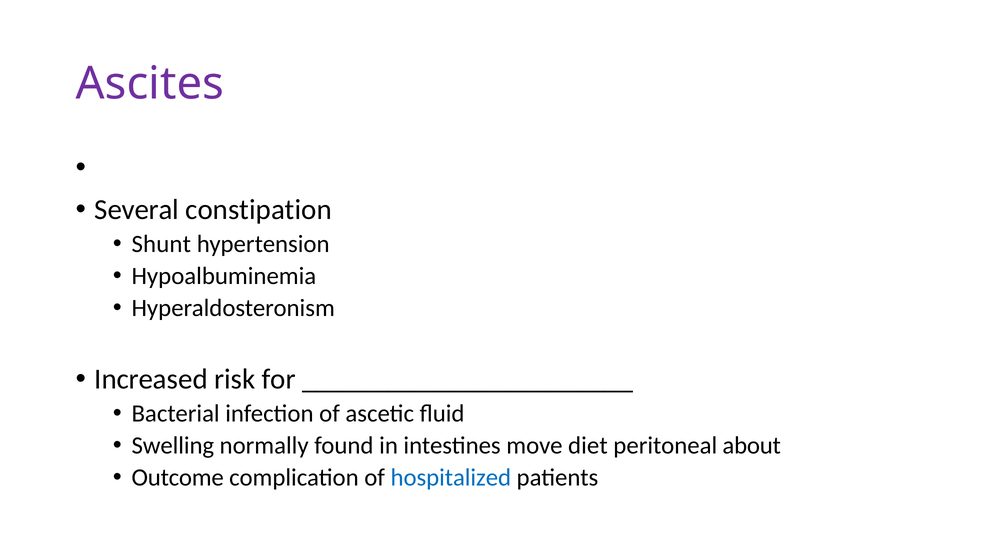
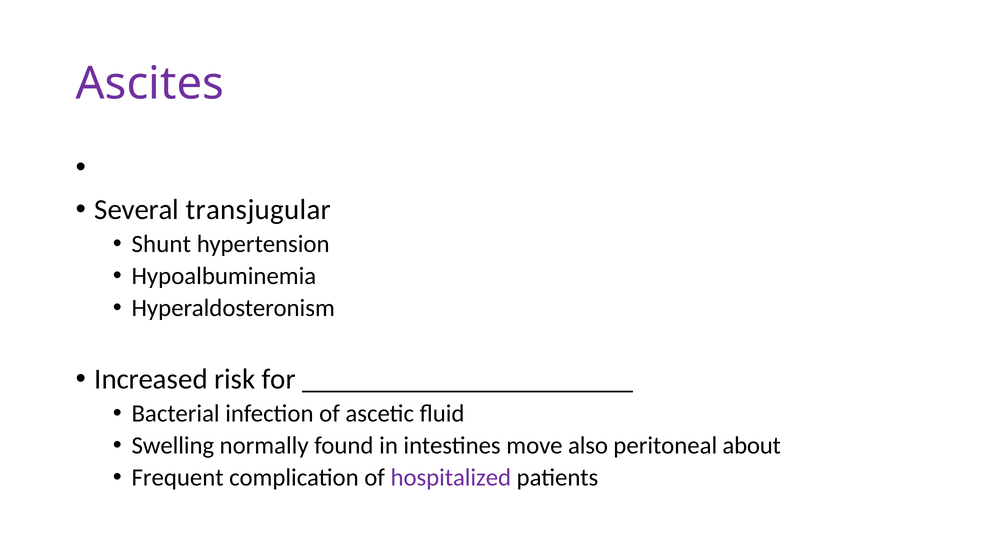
constipation: constipation -> transjugular (258, 210)
diet: diet -> also (588, 445)
Outcome: Outcome -> Frequent (178, 477)
hospitalized colour: blue -> purple (451, 477)
